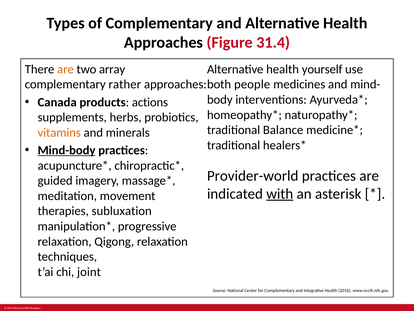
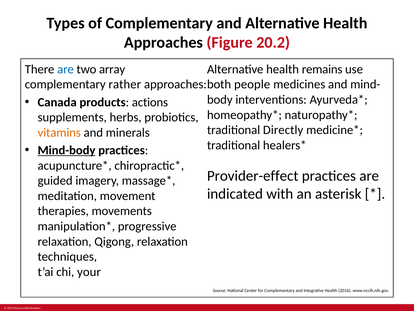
31.4: 31.4 -> 20.2 (273, 43)
are colour: orange -> blue (66, 69)
yourself: yourself -> remains (322, 69)
Balance: Balance -> Directly (283, 130)
Provider-world: Provider-world -> Provider-effect (253, 176)
with underline: present -> none (280, 193)
subluxation: subluxation -> movements (122, 211)
joint: joint -> your (89, 271)
